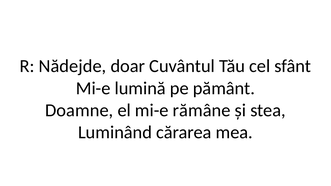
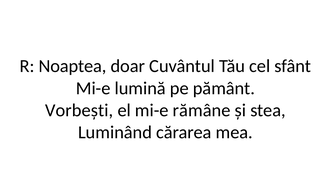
Nădejde: Nădejde -> Noaptea (73, 66)
Doamne: Doamne -> Vorbești (79, 110)
